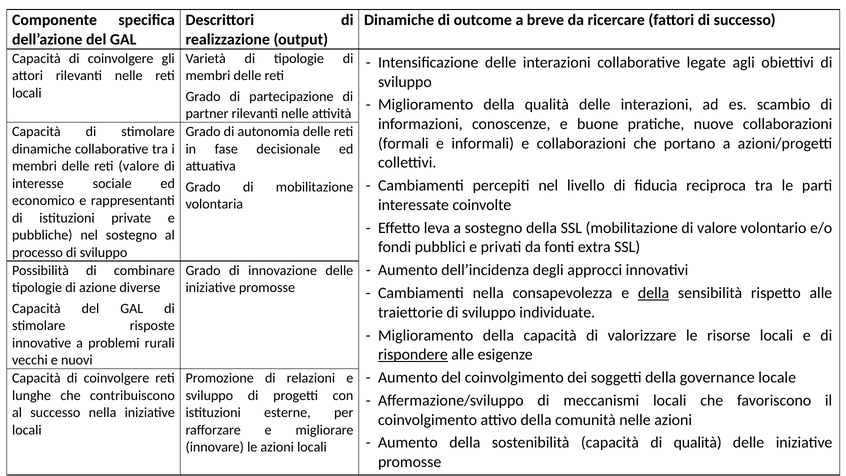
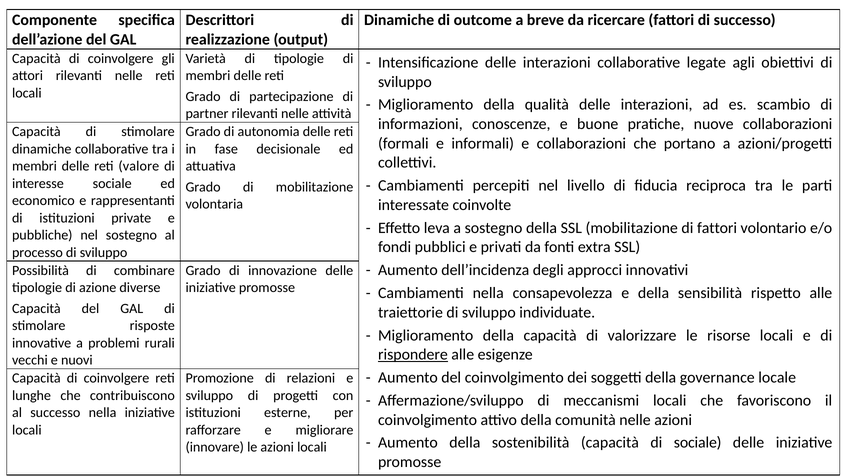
di valore: valore -> fattori (717, 228)
della underline: present -> none (654, 293)
di qualità: qualità -> sociale (698, 443)
